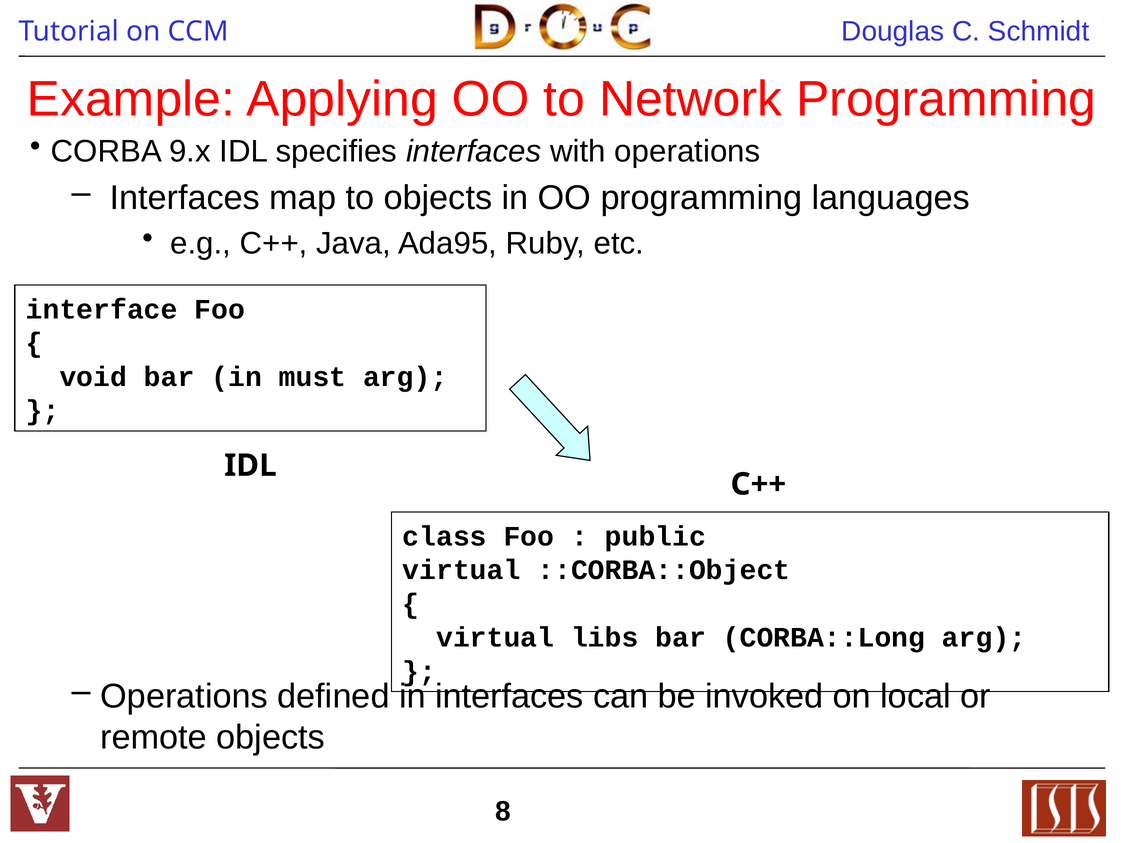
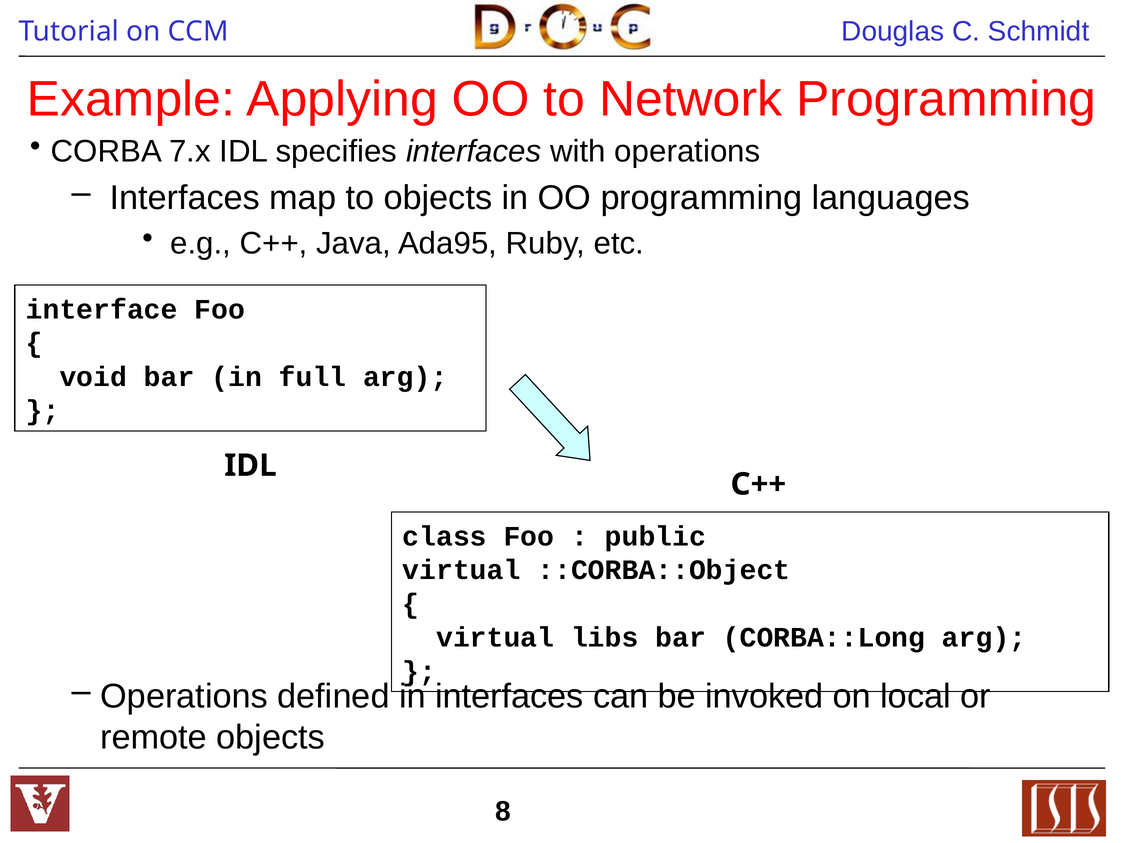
9.x: 9.x -> 7.x (190, 152)
must: must -> full (313, 377)
